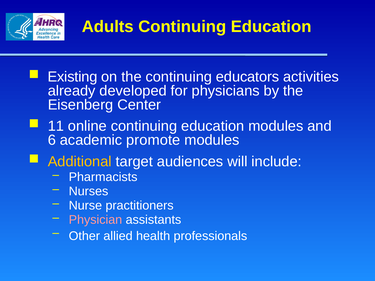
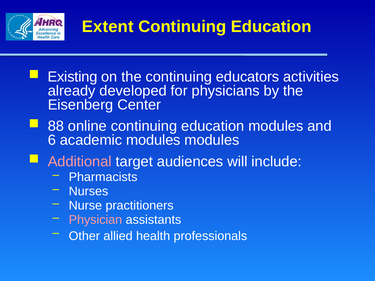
Adults: Adults -> Extent (108, 27)
11: 11 -> 88 (56, 126)
academic promote: promote -> modules (153, 140)
Additional colour: yellow -> pink (80, 162)
